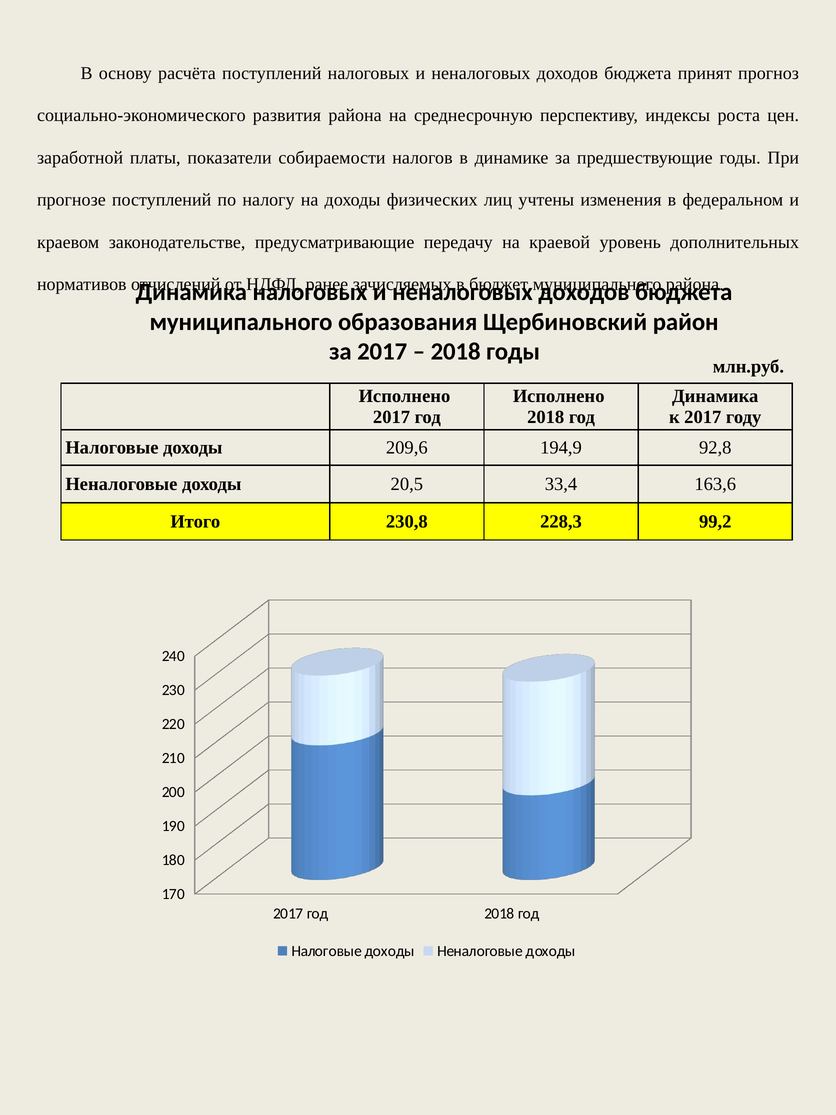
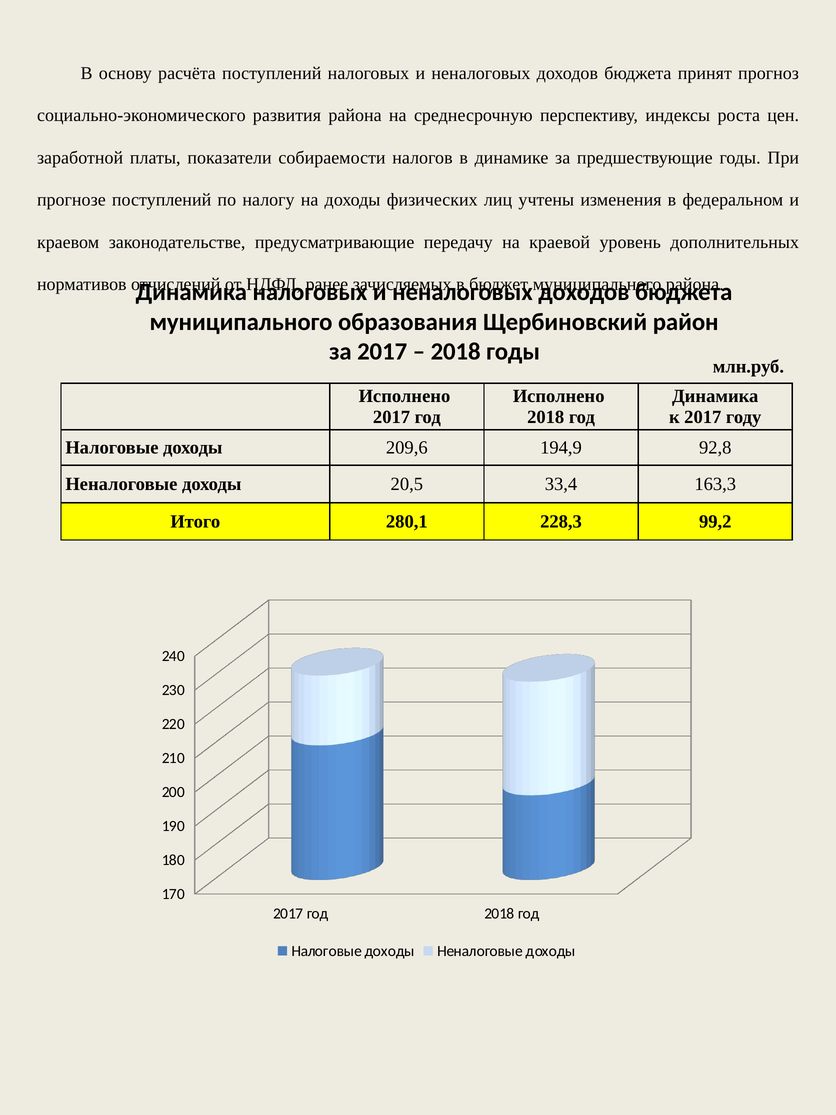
163,6: 163,6 -> 163,3 (715, 484)
230,8: 230,8 -> 280,1 (407, 521)
